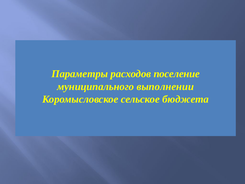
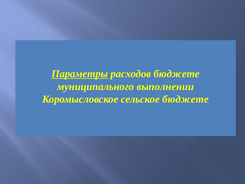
Параметры underline: none -> present (80, 74)
расходов поселение: поселение -> бюджете (177, 74)
сельское бюджета: бюджета -> бюджете (186, 99)
